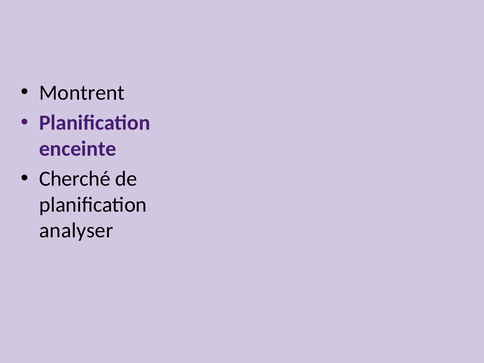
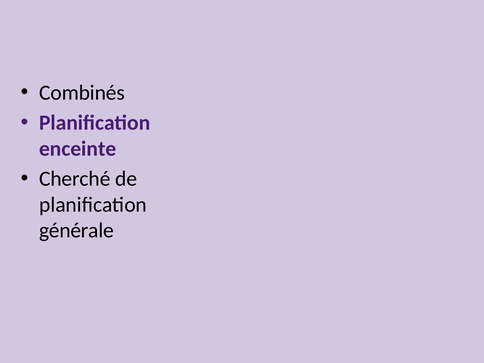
Montrent: Montrent -> Combinés (82, 93)
analyser: analyser -> générale (76, 230)
